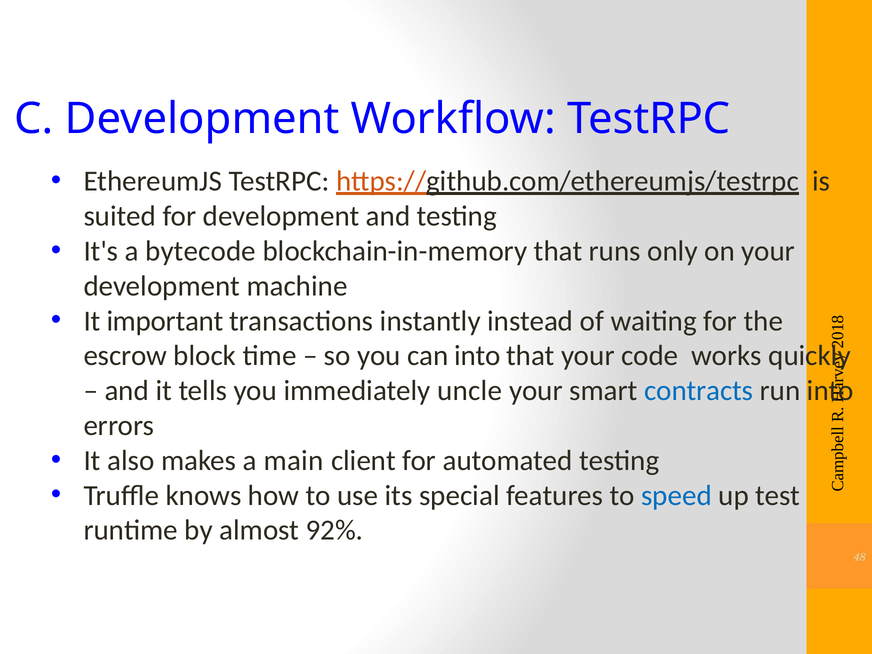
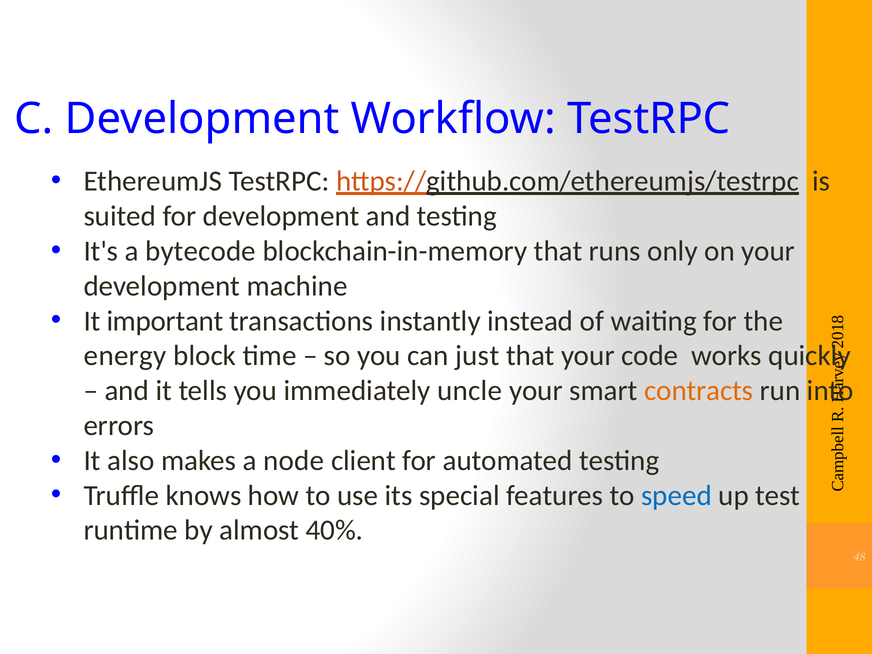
escrow: escrow -> energy (125, 356)
can into: into -> just (477, 356)
contracts colour: blue -> orange (699, 391)
main: main -> node (294, 461)
92%: 92% -> 40% (334, 530)
